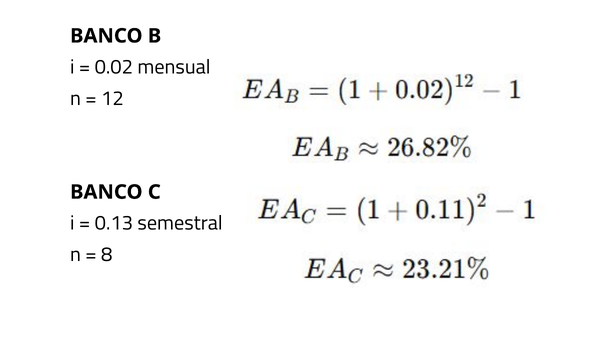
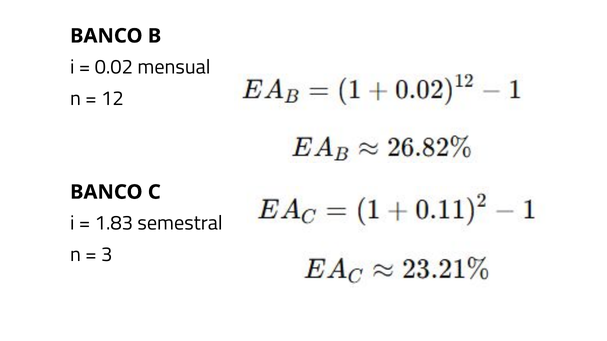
0.13: 0.13 -> 1.83 (114, 224)
8: 8 -> 3 (107, 255)
